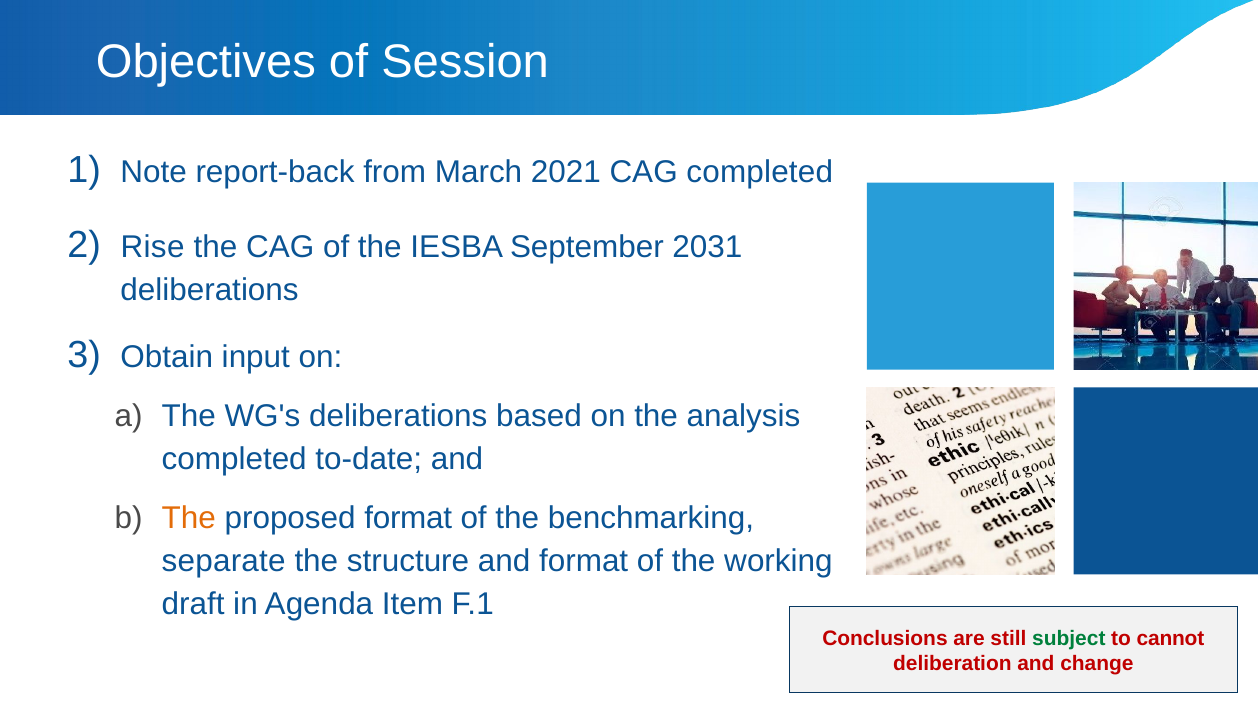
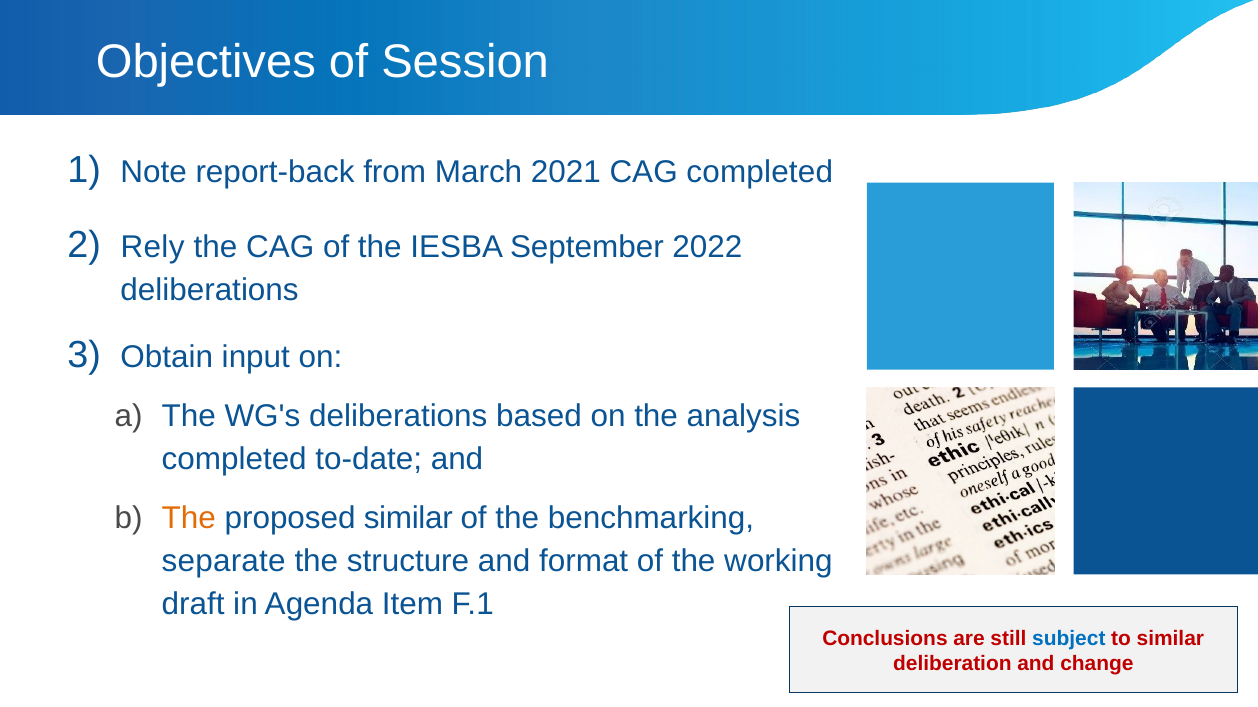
Rise: Rise -> Rely (153, 247)
2031: 2031 -> 2022 (707, 247)
proposed format: format -> similar (408, 519)
subject colour: green -> blue (1069, 639)
to cannot: cannot -> similar (1170, 639)
